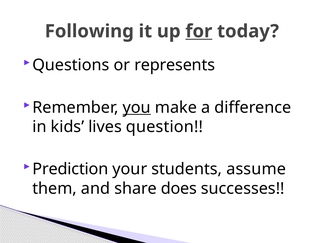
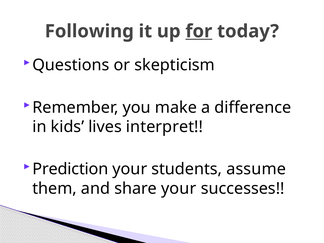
represents: represents -> skepticism (175, 65)
you underline: present -> none (137, 107)
question: question -> interpret (164, 127)
share does: does -> your (179, 188)
